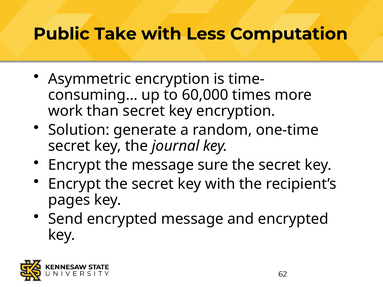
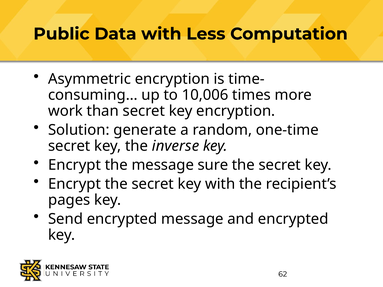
Take: Take -> Data (115, 34)
60,000: 60,000 -> 10,006 (205, 95)
journal: journal -> inverse (176, 146)
